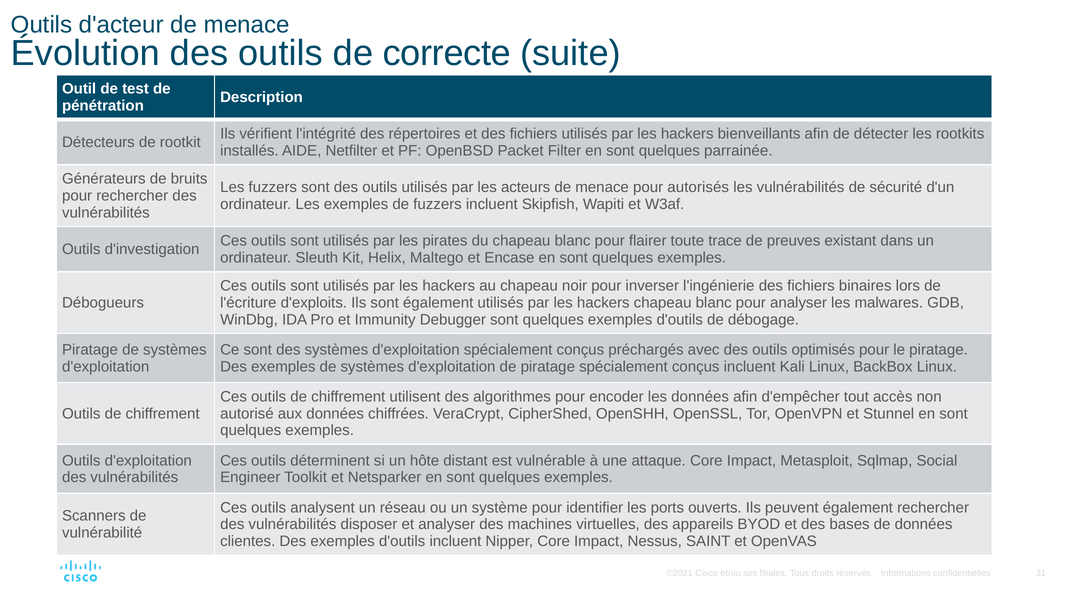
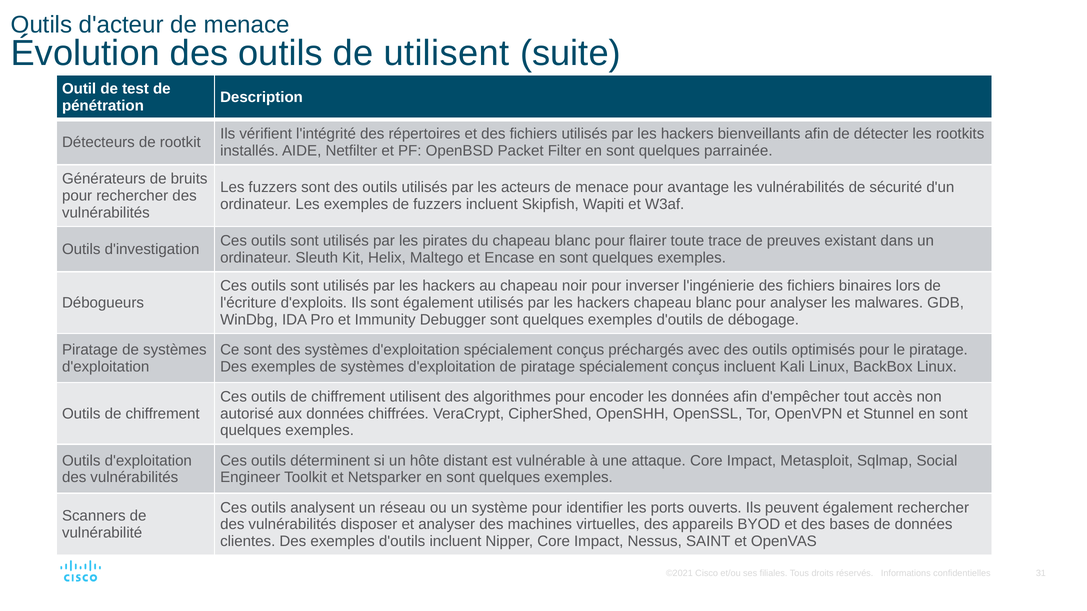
de correcte: correcte -> utilisent (446, 54)
autorisés: autorisés -> avantage (698, 188)
